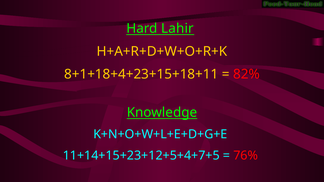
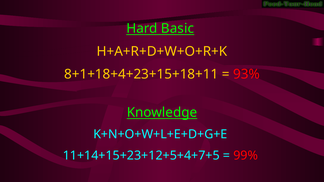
Lahir: Lahir -> Basic (178, 28)
82%: 82% -> 93% (247, 74)
76%: 76% -> 99% (246, 156)
